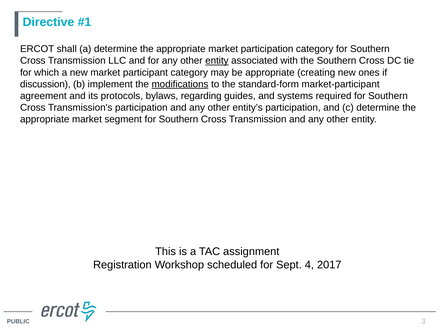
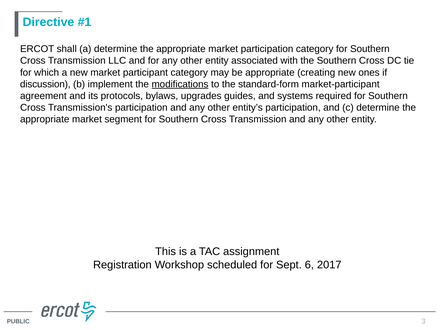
entity underline: present -> none (217, 61)
regarding: regarding -> upgrades (201, 96)
4: 4 -> 6 (309, 265)
